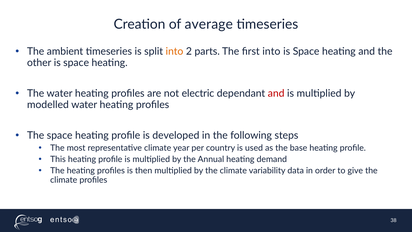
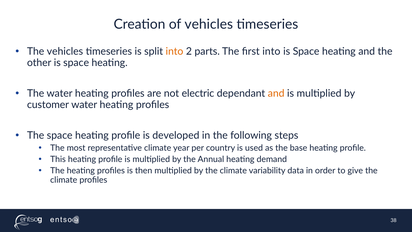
of average: average -> vehicles (209, 24)
The ambient: ambient -> vehicles (65, 51)
and colour: red -> orange (276, 93)
modelled: modelled -> customer (48, 105)
